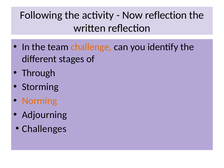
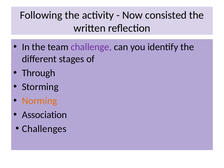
Now reflection: reflection -> consisted (166, 15)
challenge colour: orange -> purple (91, 47)
Adjourning: Adjourning -> Association (44, 115)
